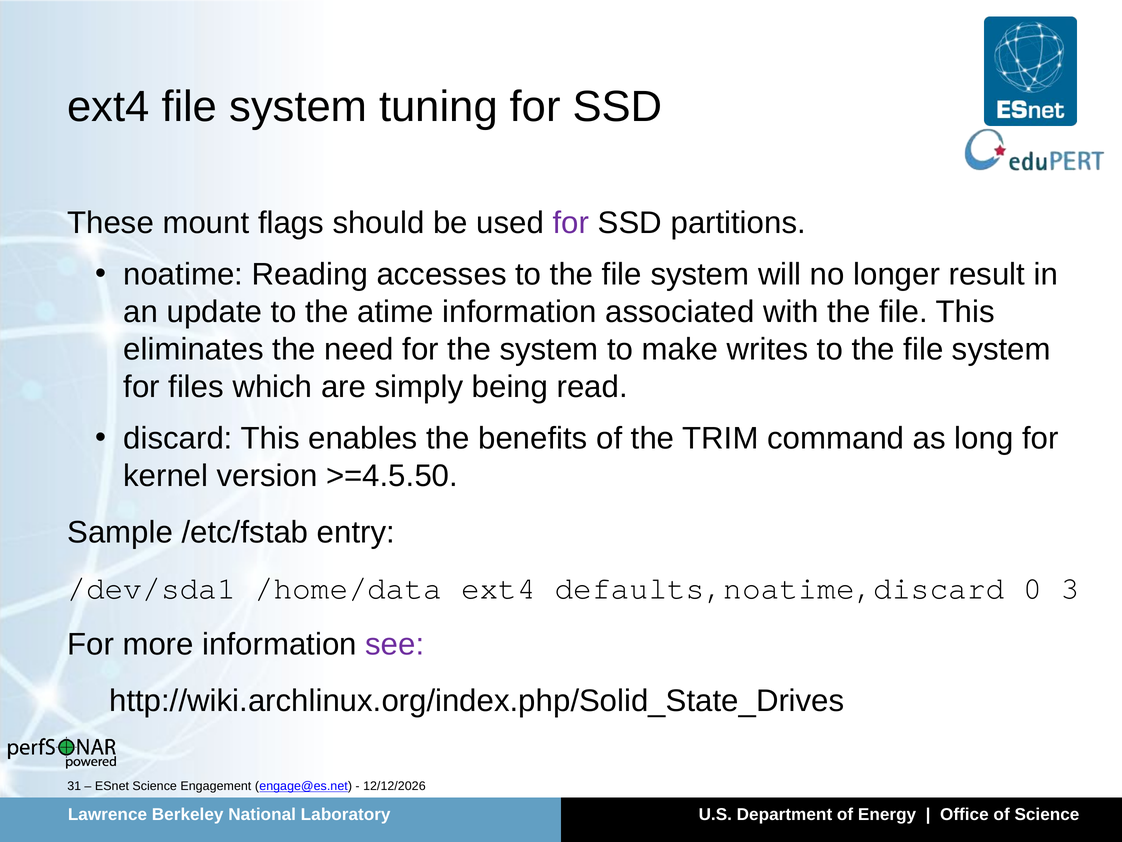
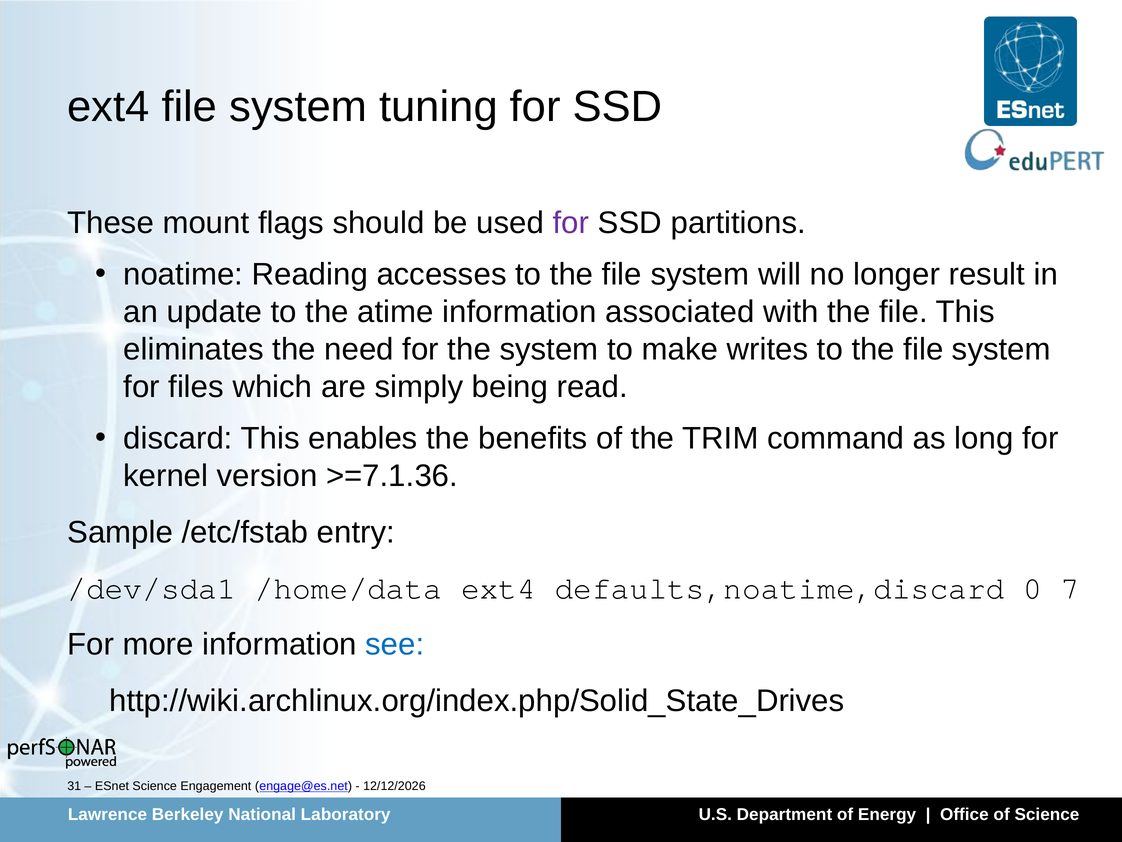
>=4.5.50: >=4.5.50 -> >=7.1.36 (392, 476)
3: 3 -> 7 (1070, 588)
see colour: purple -> blue (395, 644)
